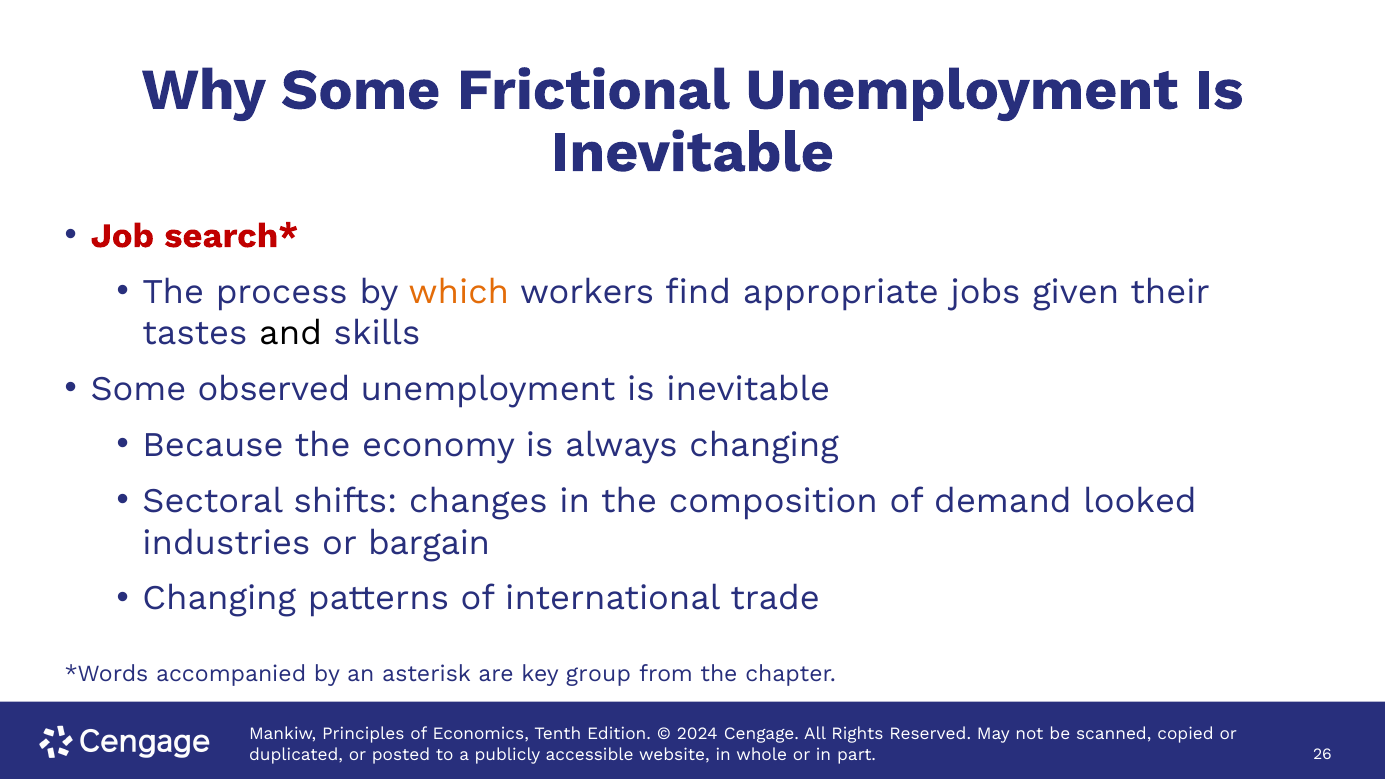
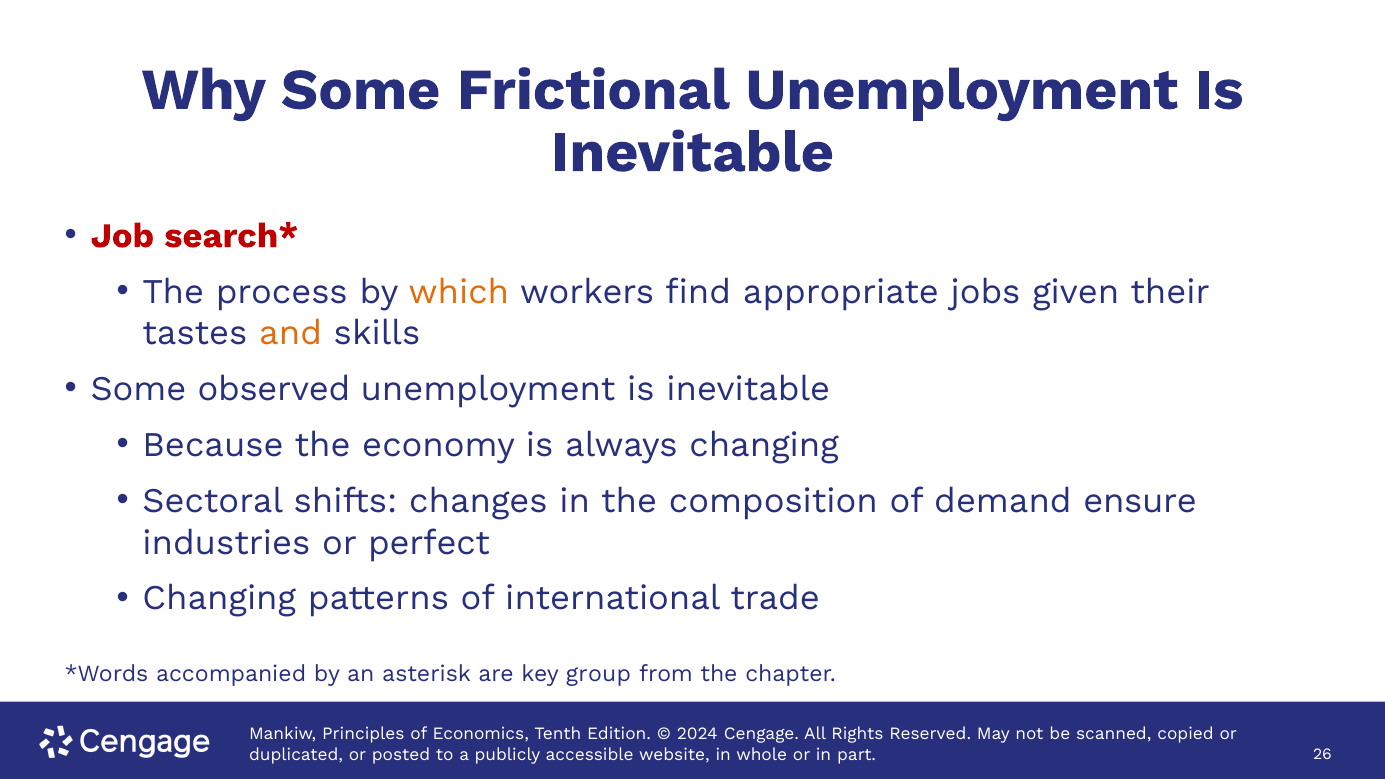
and colour: black -> orange (291, 333)
looked: looked -> ensure (1140, 501)
bargain: bargain -> perfect (429, 543)
